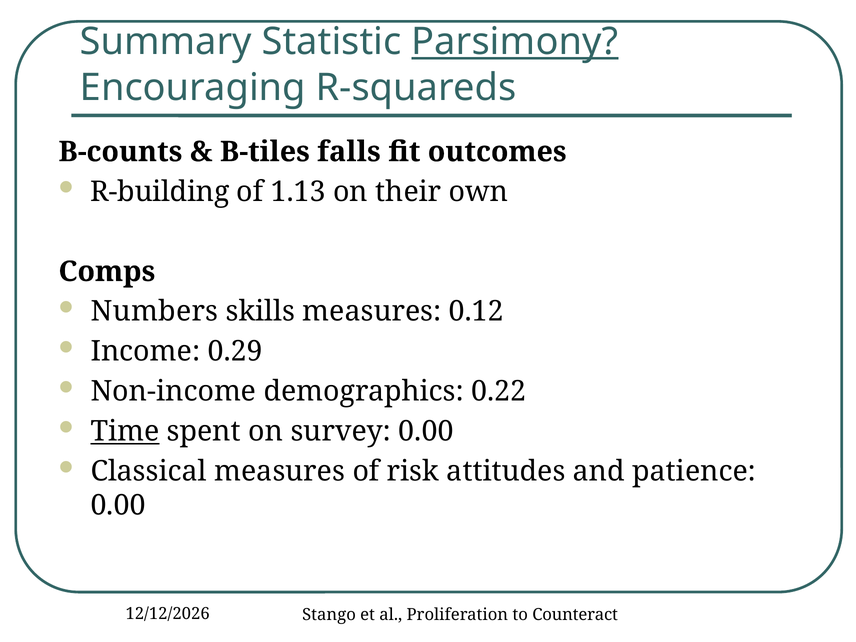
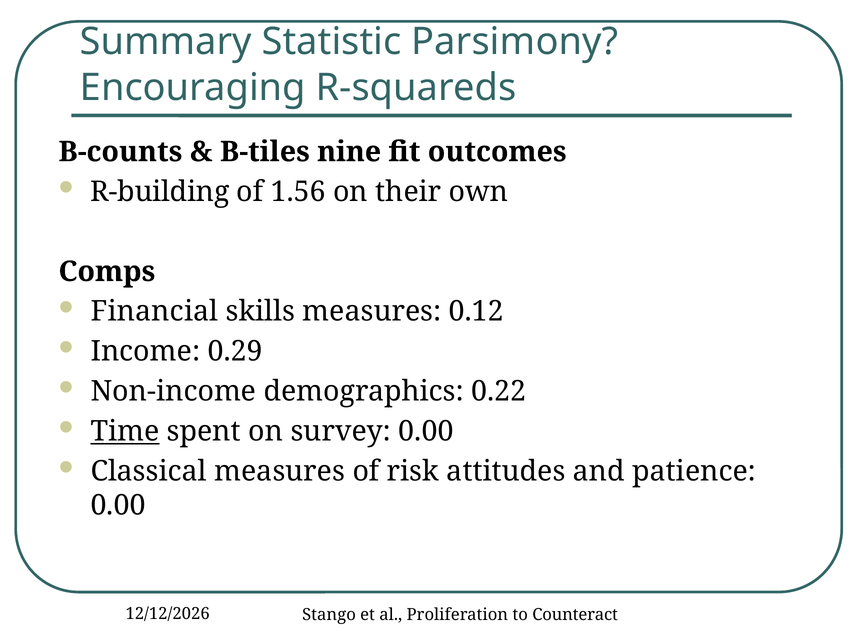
Parsimony underline: present -> none (515, 42)
falls: falls -> nine (349, 152)
1.13: 1.13 -> 1.56 (298, 192)
Numbers: Numbers -> Financial (154, 312)
